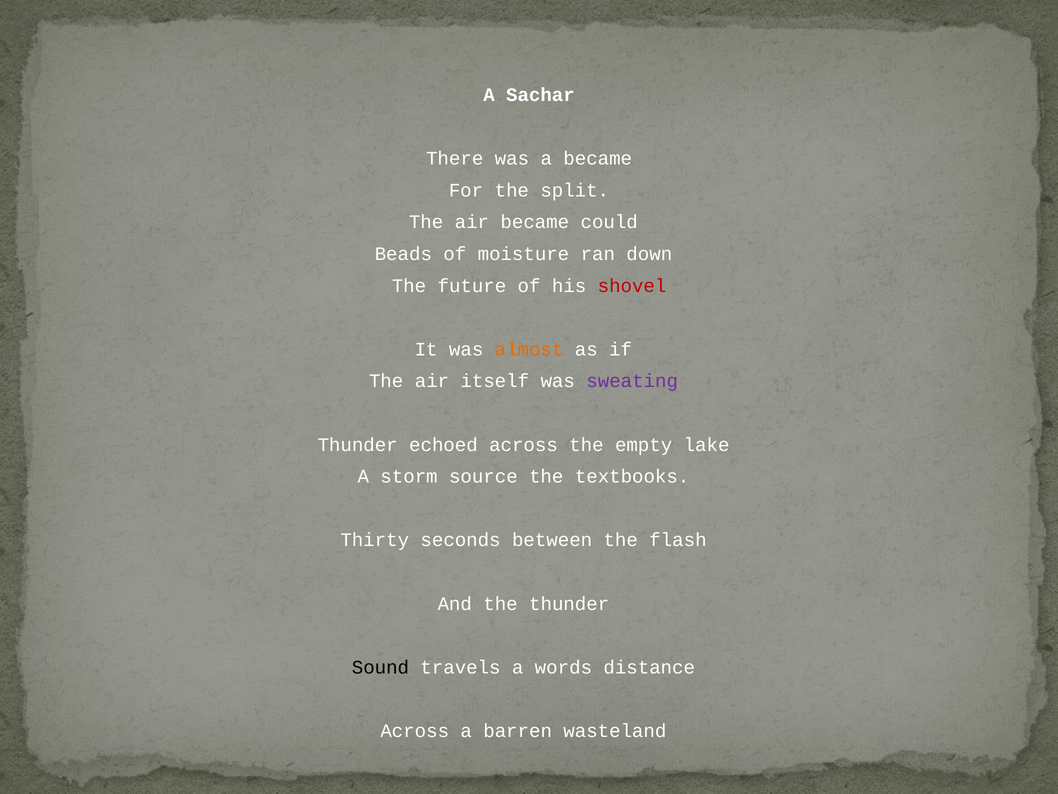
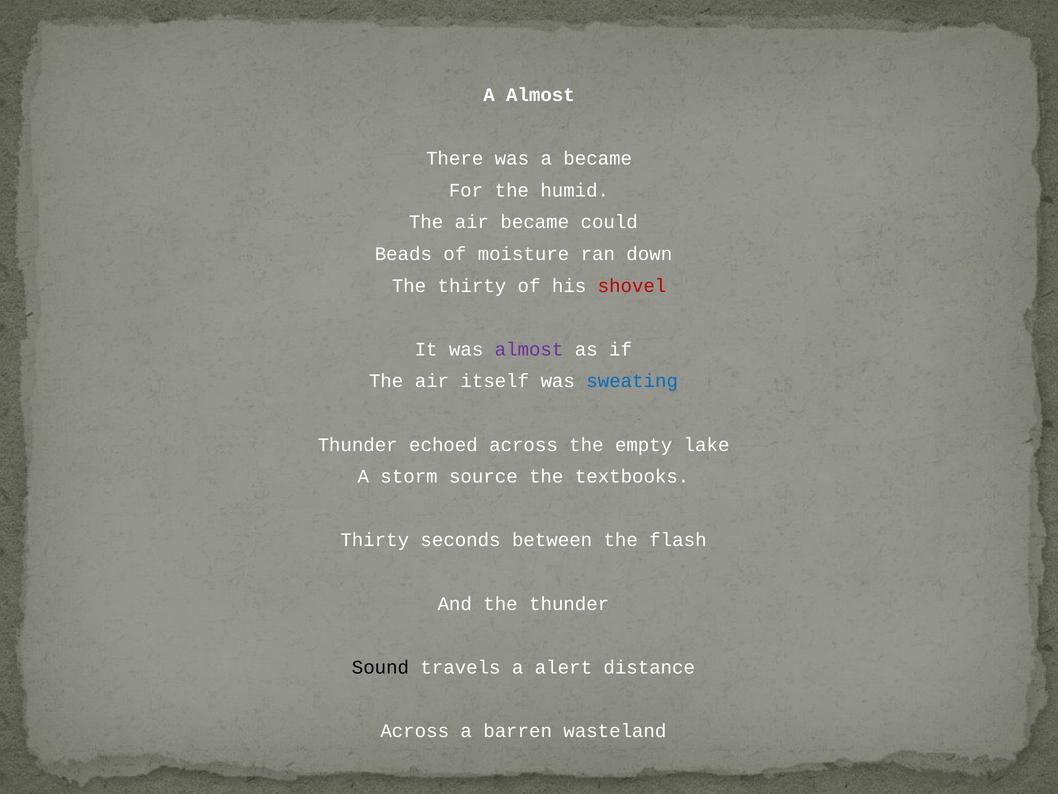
A Sachar: Sachar -> Almost (540, 95)
split: split -> humid (575, 190)
The future: future -> thirty (472, 286)
almost colour: orange -> purple (529, 349)
sweating colour: purple -> blue (632, 381)
words: words -> alert (563, 667)
